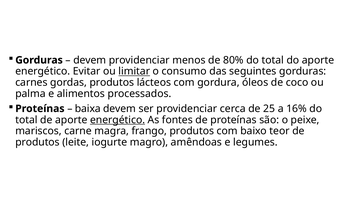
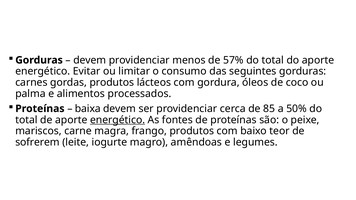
80%: 80% -> 57% (233, 60)
limitar underline: present -> none (134, 71)
25: 25 -> 85 (269, 109)
16%: 16% -> 50% (297, 109)
produtos: produtos -> sofrerem (37, 142)
